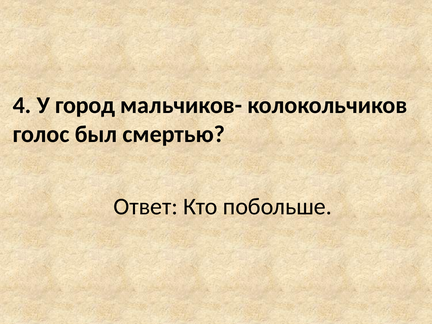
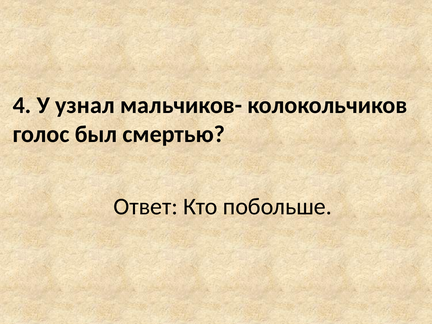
город: город -> узнал (85, 105)
